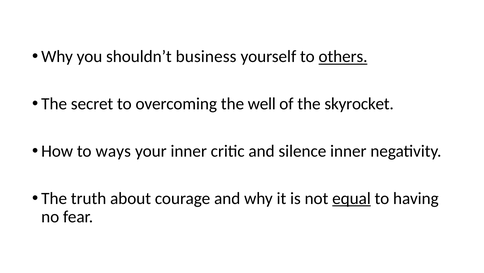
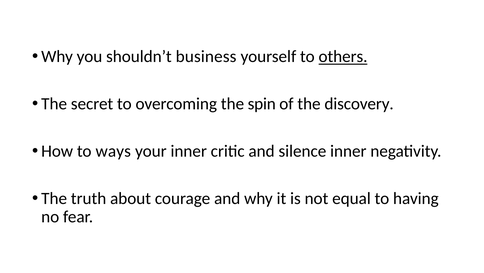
well: well -> spin (262, 104)
skyrocket: skyrocket -> discovery (359, 104)
equal underline: present -> none (351, 198)
